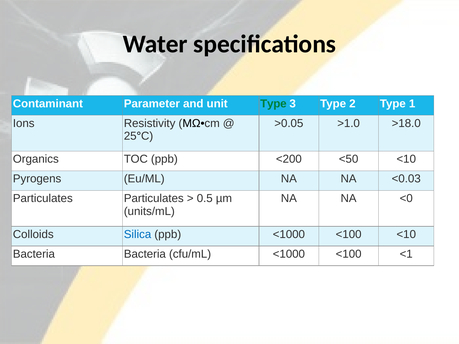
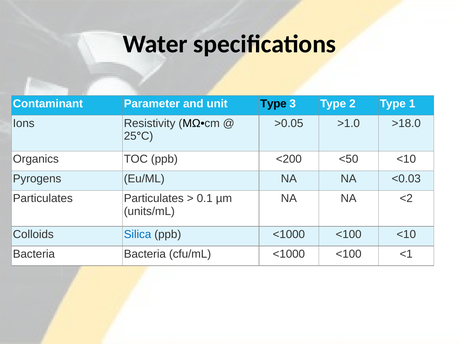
Type colour: green -> black (273, 104)
0.5: 0.5 -> 0.1 (205, 199)
<0: <0 -> <2 (406, 199)
